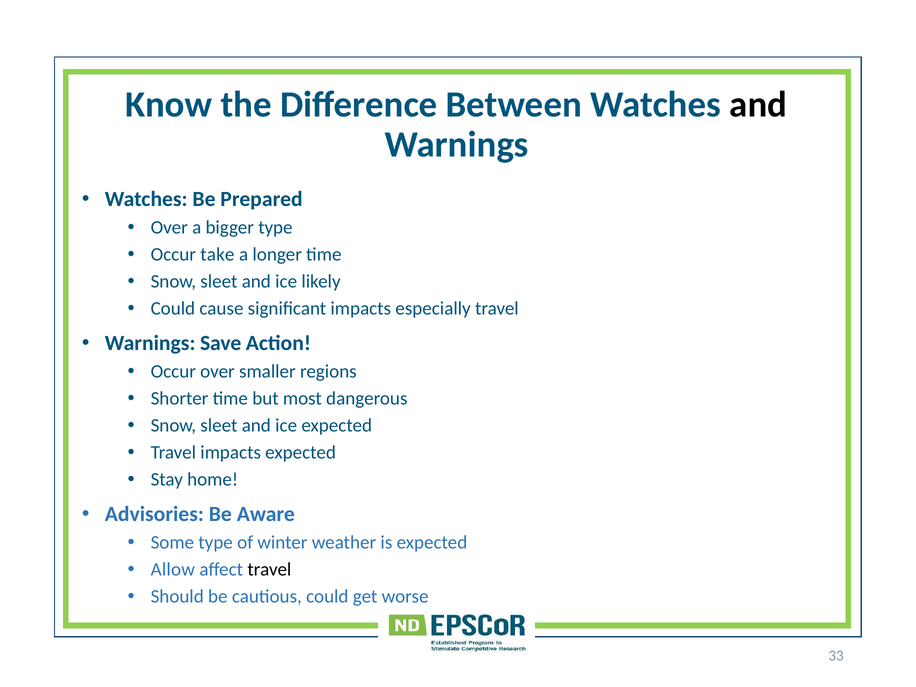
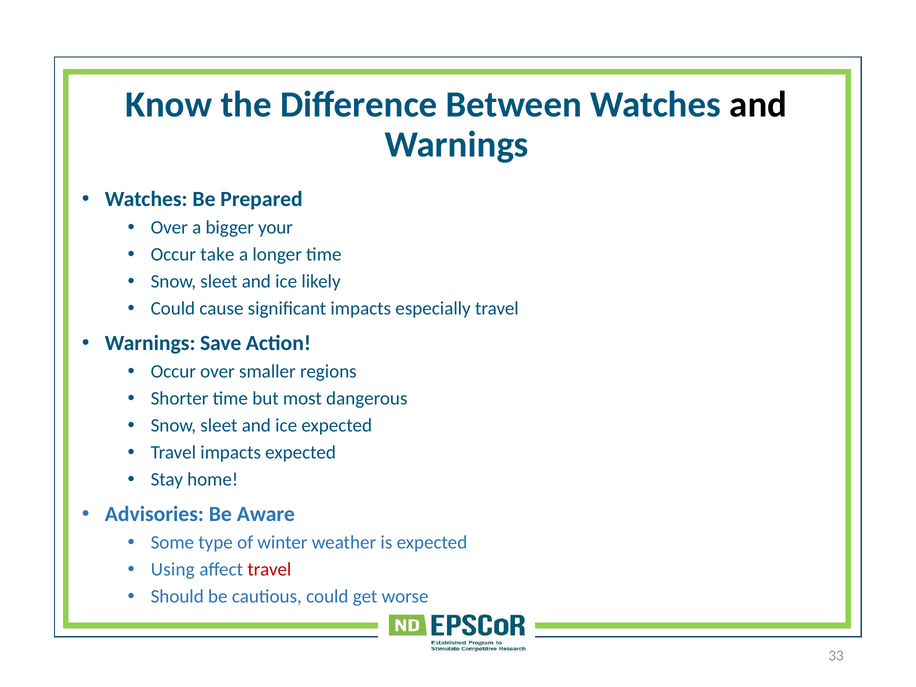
bigger type: type -> your (275, 227)
Allow: Allow -> Using (173, 569)
travel colour: black -> red (269, 569)
